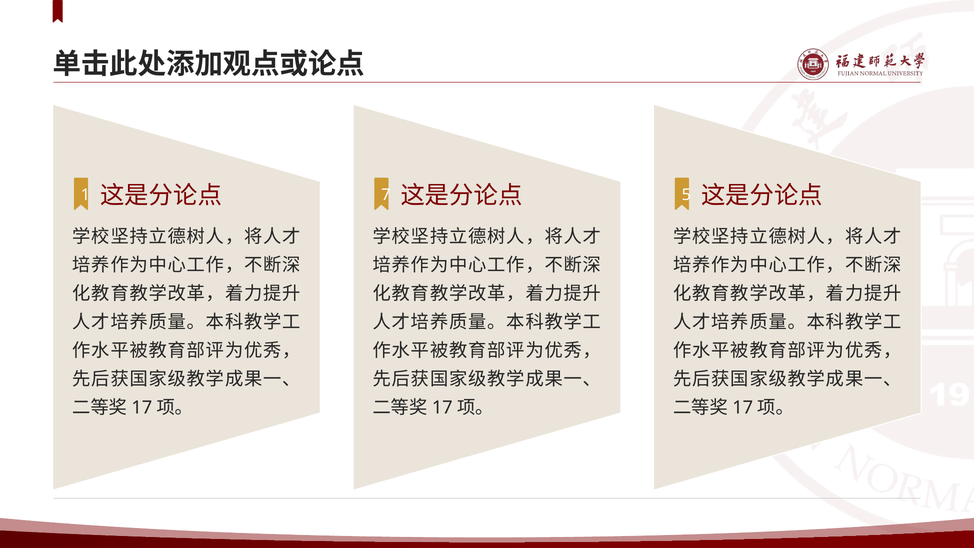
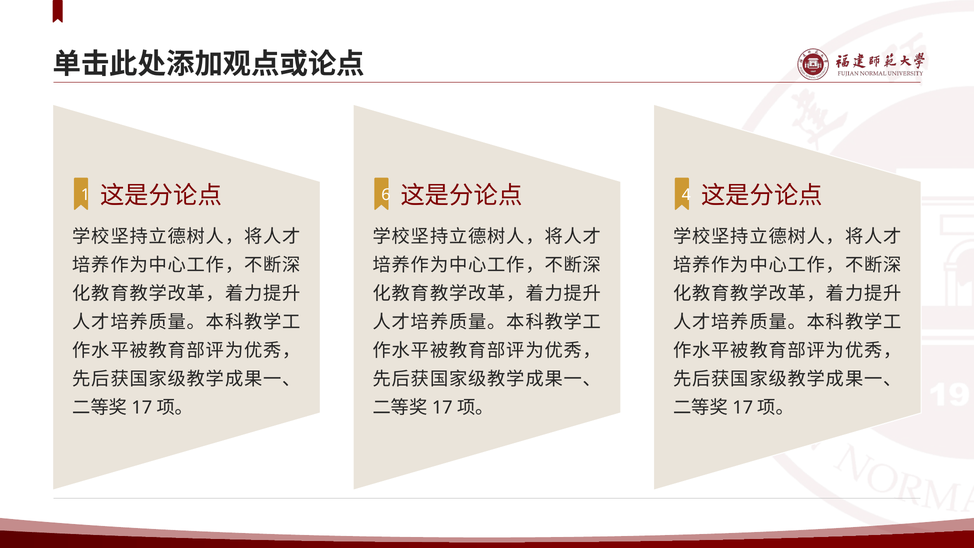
7: 7 -> 6 (386, 195)
5: 5 -> 4 (686, 195)
